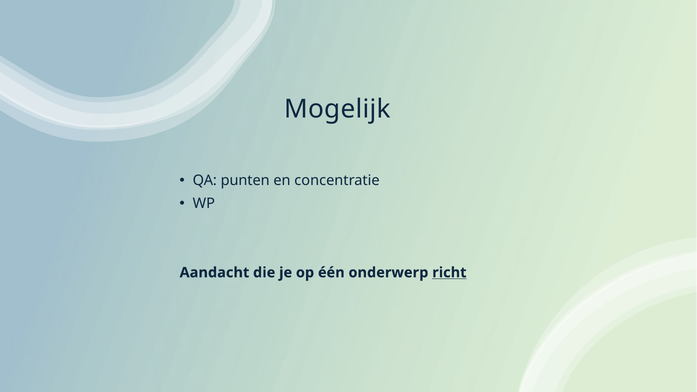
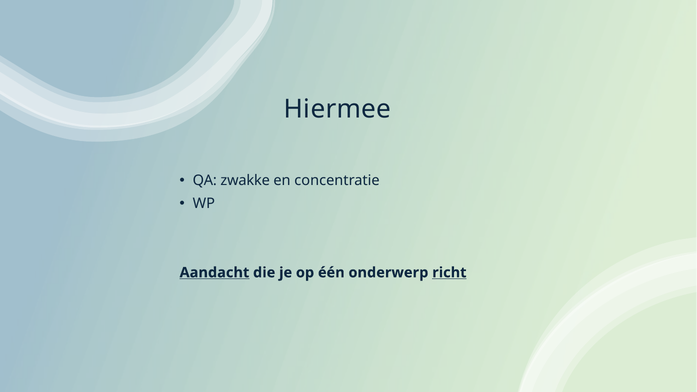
Mogelijk: Mogelijk -> Hiermee (337, 109)
punten: punten -> zwakke (245, 181)
Aandacht underline: none -> present (214, 273)
